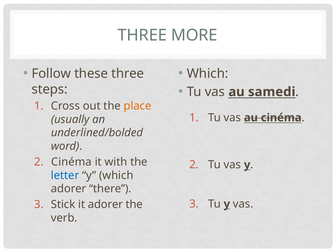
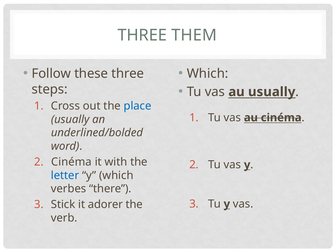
MORE: MORE -> THEM (194, 35)
au samedi: samedi -> usually (272, 92)
place colour: orange -> blue (138, 106)
adorer: adorer -> verbes (69, 189)
